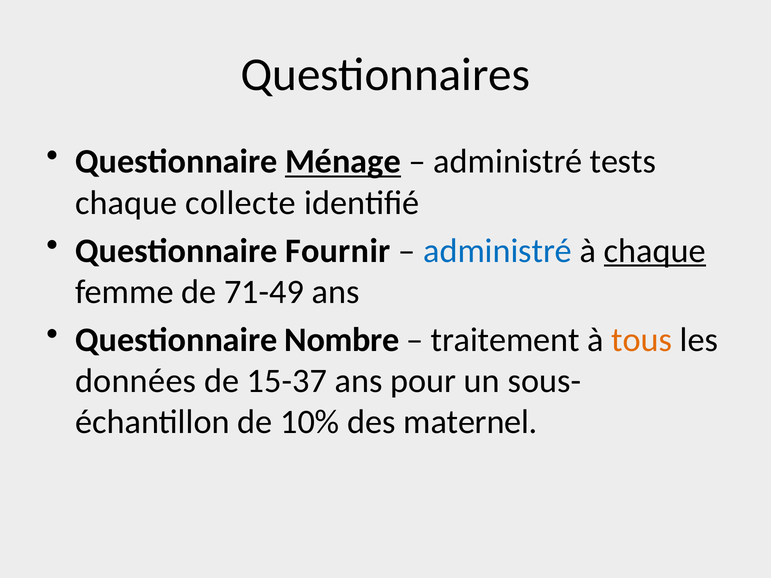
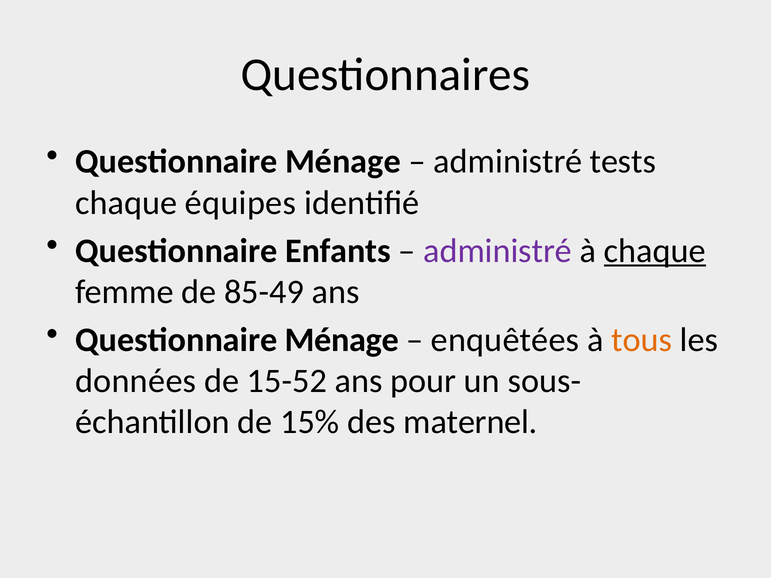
Ménage underline: present -> none (343, 162)
collecte: collecte -> équipes (241, 203)
Fournir: Fournir -> Enfants (338, 251)
administré colour: blue -> purple (498, 251)
71-49: 71-49 -> 85-49 (264, 292)
Nombre: Nombre -> Ménage (342, 340)
traitement: traitement -> enquêtées (505, 340)
15-37: 15-37 -> 15-52 (287, 381)
10%: 10% -> 15% (310, 422)
